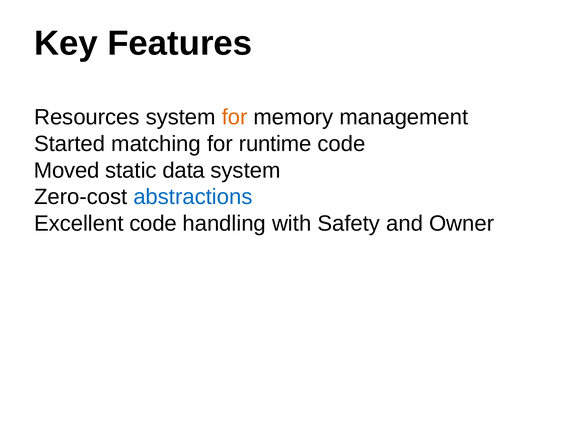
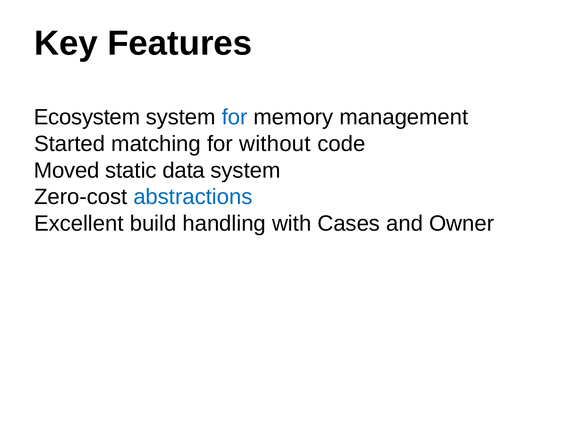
Resources: Resources -> Ecosystem (87, 117)
for colour: orange -> blue (235, 117)
runtime: runtime -> without (275, 144)
Excellent code: code -> build (153, 223)
Safety: Safety -> Cases (349, 223)
